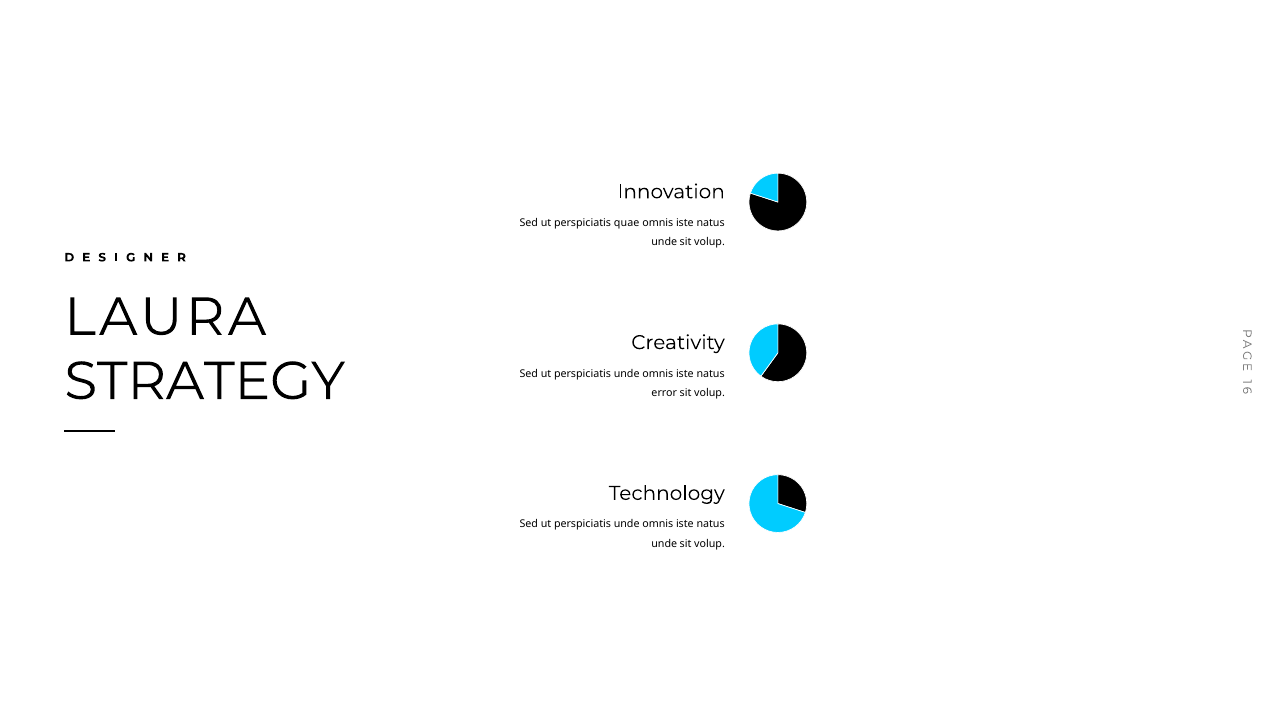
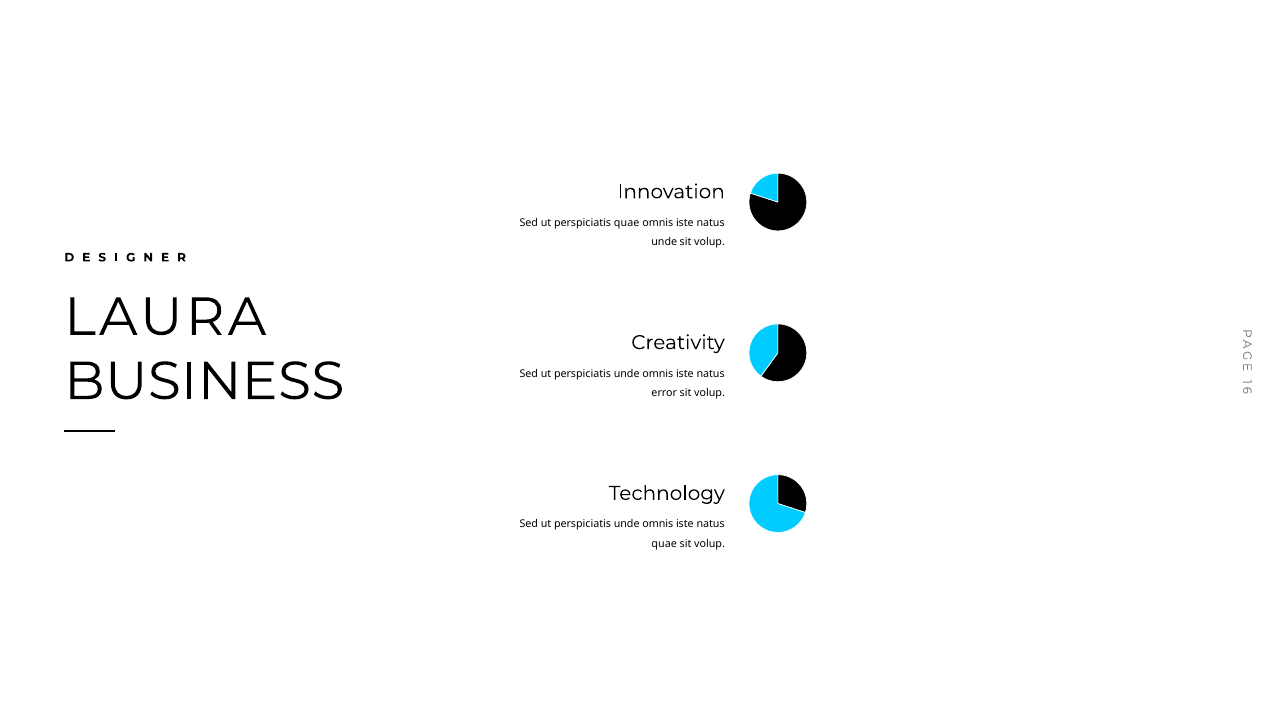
STRATEGY: STRATEGY -> BUSINESS (204, 382)
unde: unde -> quae (664, 544)
